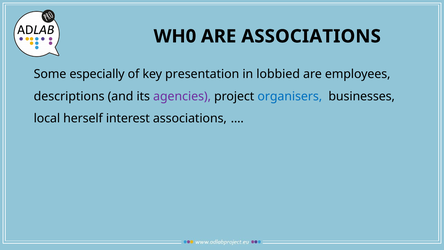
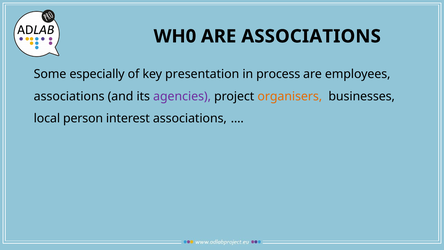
lobbied: lobbied -> process (278, 74)
descriptions: descriptions -> associations (69, 96)
organisers colour: blue -> orange (290, 96)
herself: herself -> person (83, 118)
